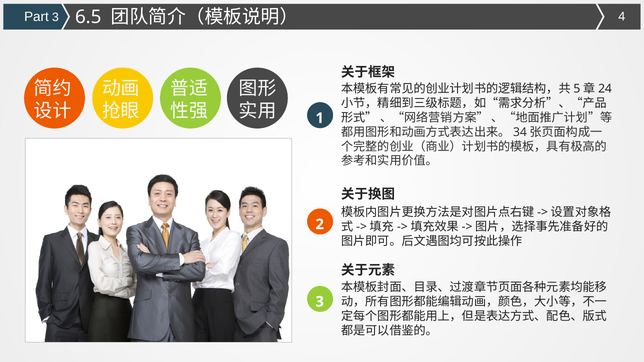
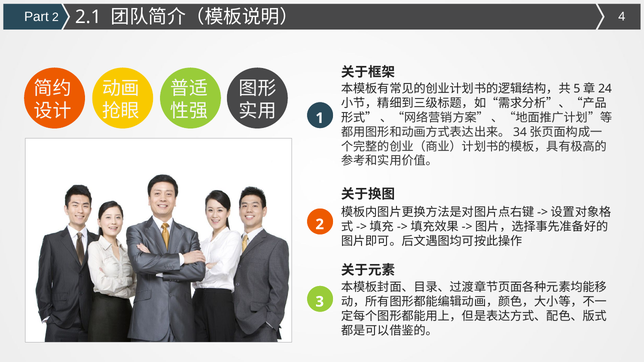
Part 3: 3 -> 2 (55, 17)
6.5: 6.5 -> 2.1 (88, 17)
